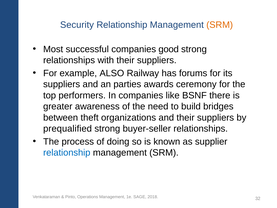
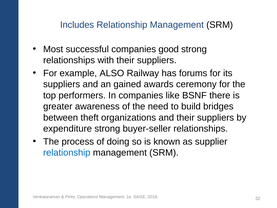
Security: Security -> Includes (77, 25)
SRM colour: orange -> black (220, 25)
parties: parties -> gained (127, 84)
prequalified: prequalified -> expenditure (68, 129)
